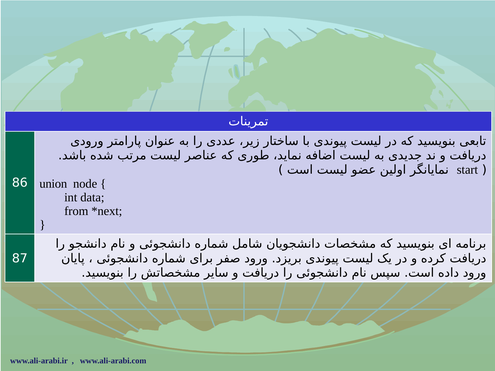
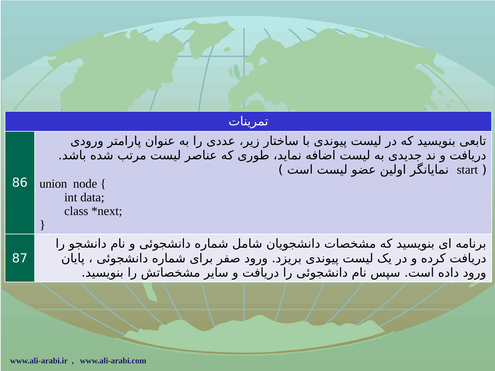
from: from -> class (76, 211)
